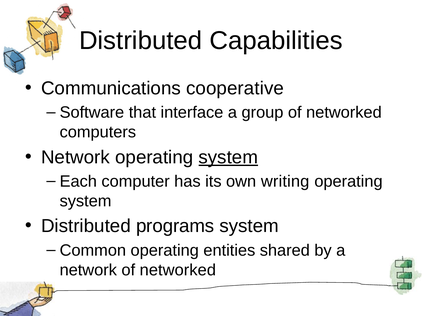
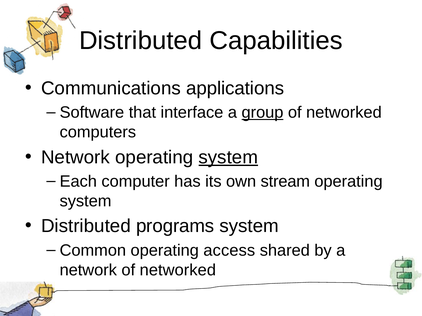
cooperative: cooperative -> applications (235, 89)
group underline: none -> present (262, 113)
writing: writing -> stream (285, 182)
entities: entities -> access (229, 251)
